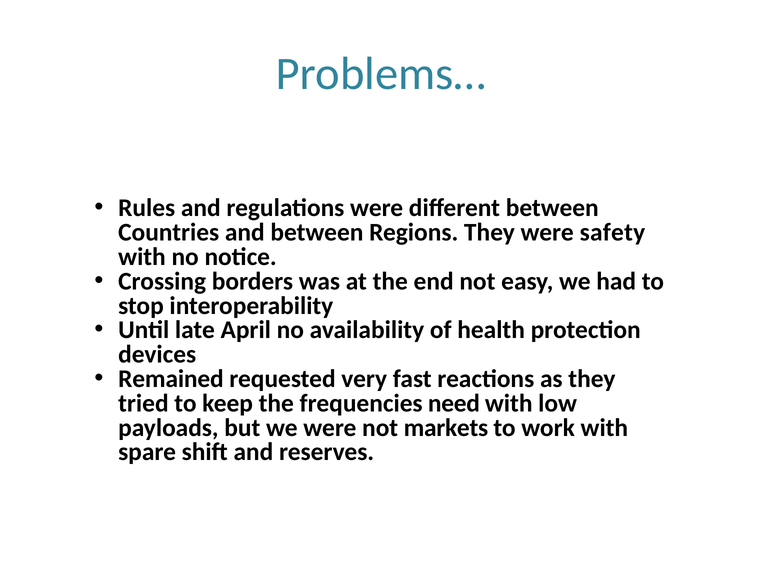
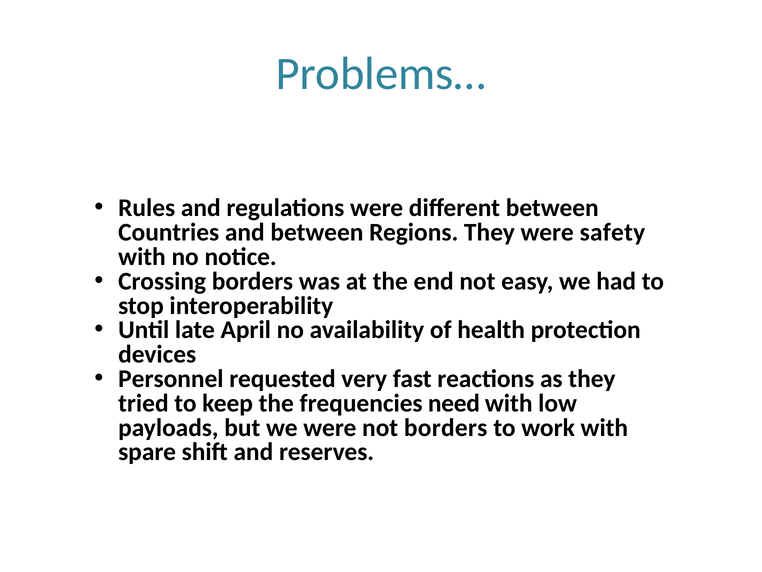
Remained: Remained -> Personnel (171, 379)
not markets: markets -> borders (446, 427)
